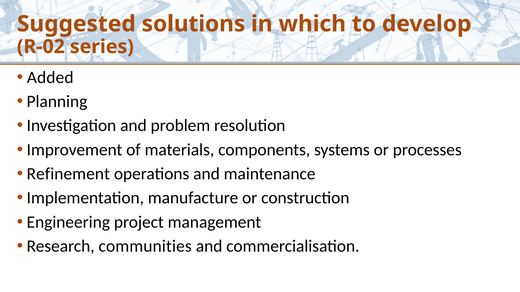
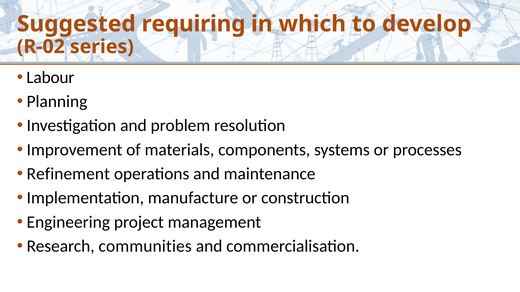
solutions: solutions -> requiring (194, 24)
Added: Added -> Labour (50, 77)
